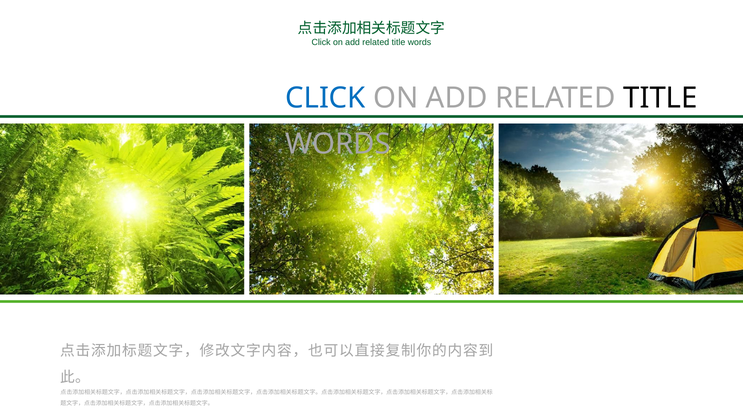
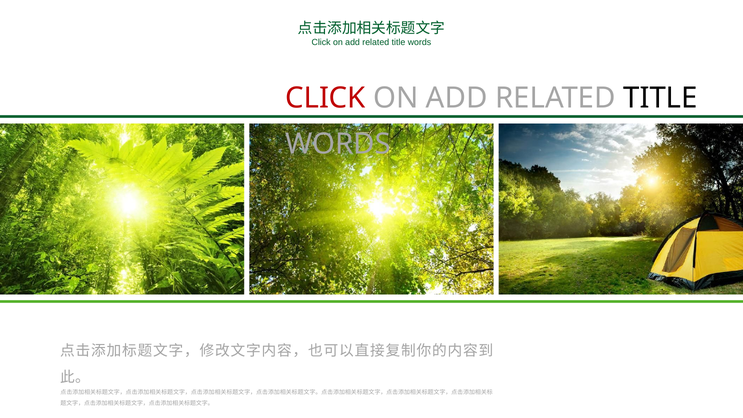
CLICK colour: blue -> red (325, 98)
